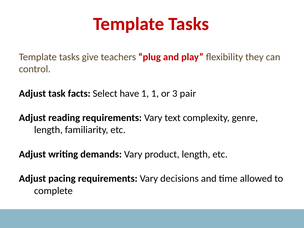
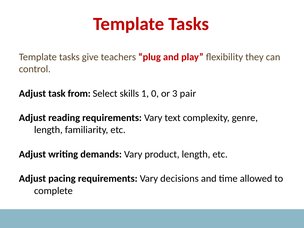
facts: facts -> from (79, 93)
have: have -> skills (129, 93)
1 1: 1 -> 0 (155, 93)
